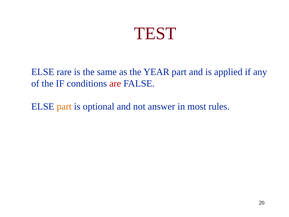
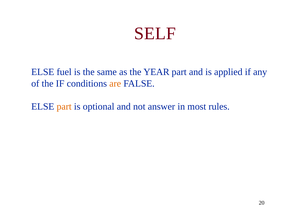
TEST: TEST -> SELF (155, 33)
rare: rare -> fuel (64, 72)
are colour: red -> orange (115, 83)
